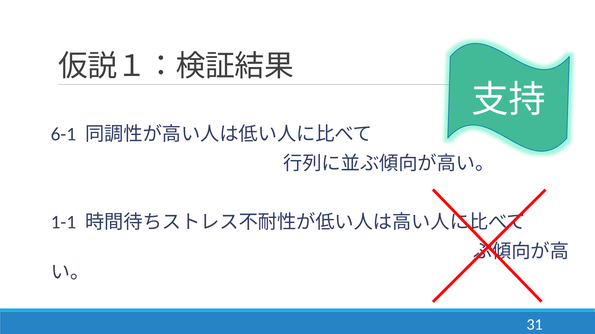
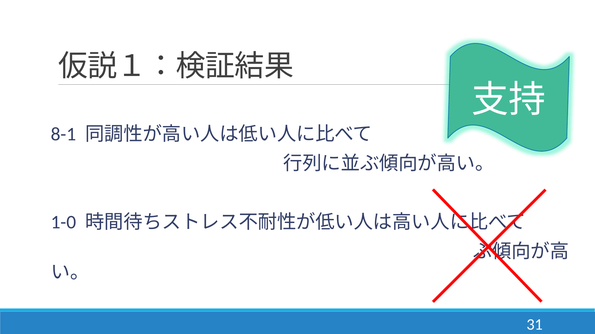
6-1: 6-1 -> 8-1 (64, 134)
1-1: 1-1 -> 1-0 (64, 223)
